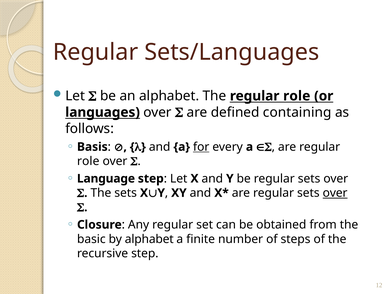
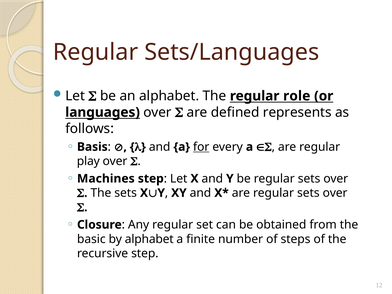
containing: containing -> represents (297, 112)
role: role -> play (88, 161)
Language: Language -> Machines (106, 179)
over underline: present -> none (335, 193)
